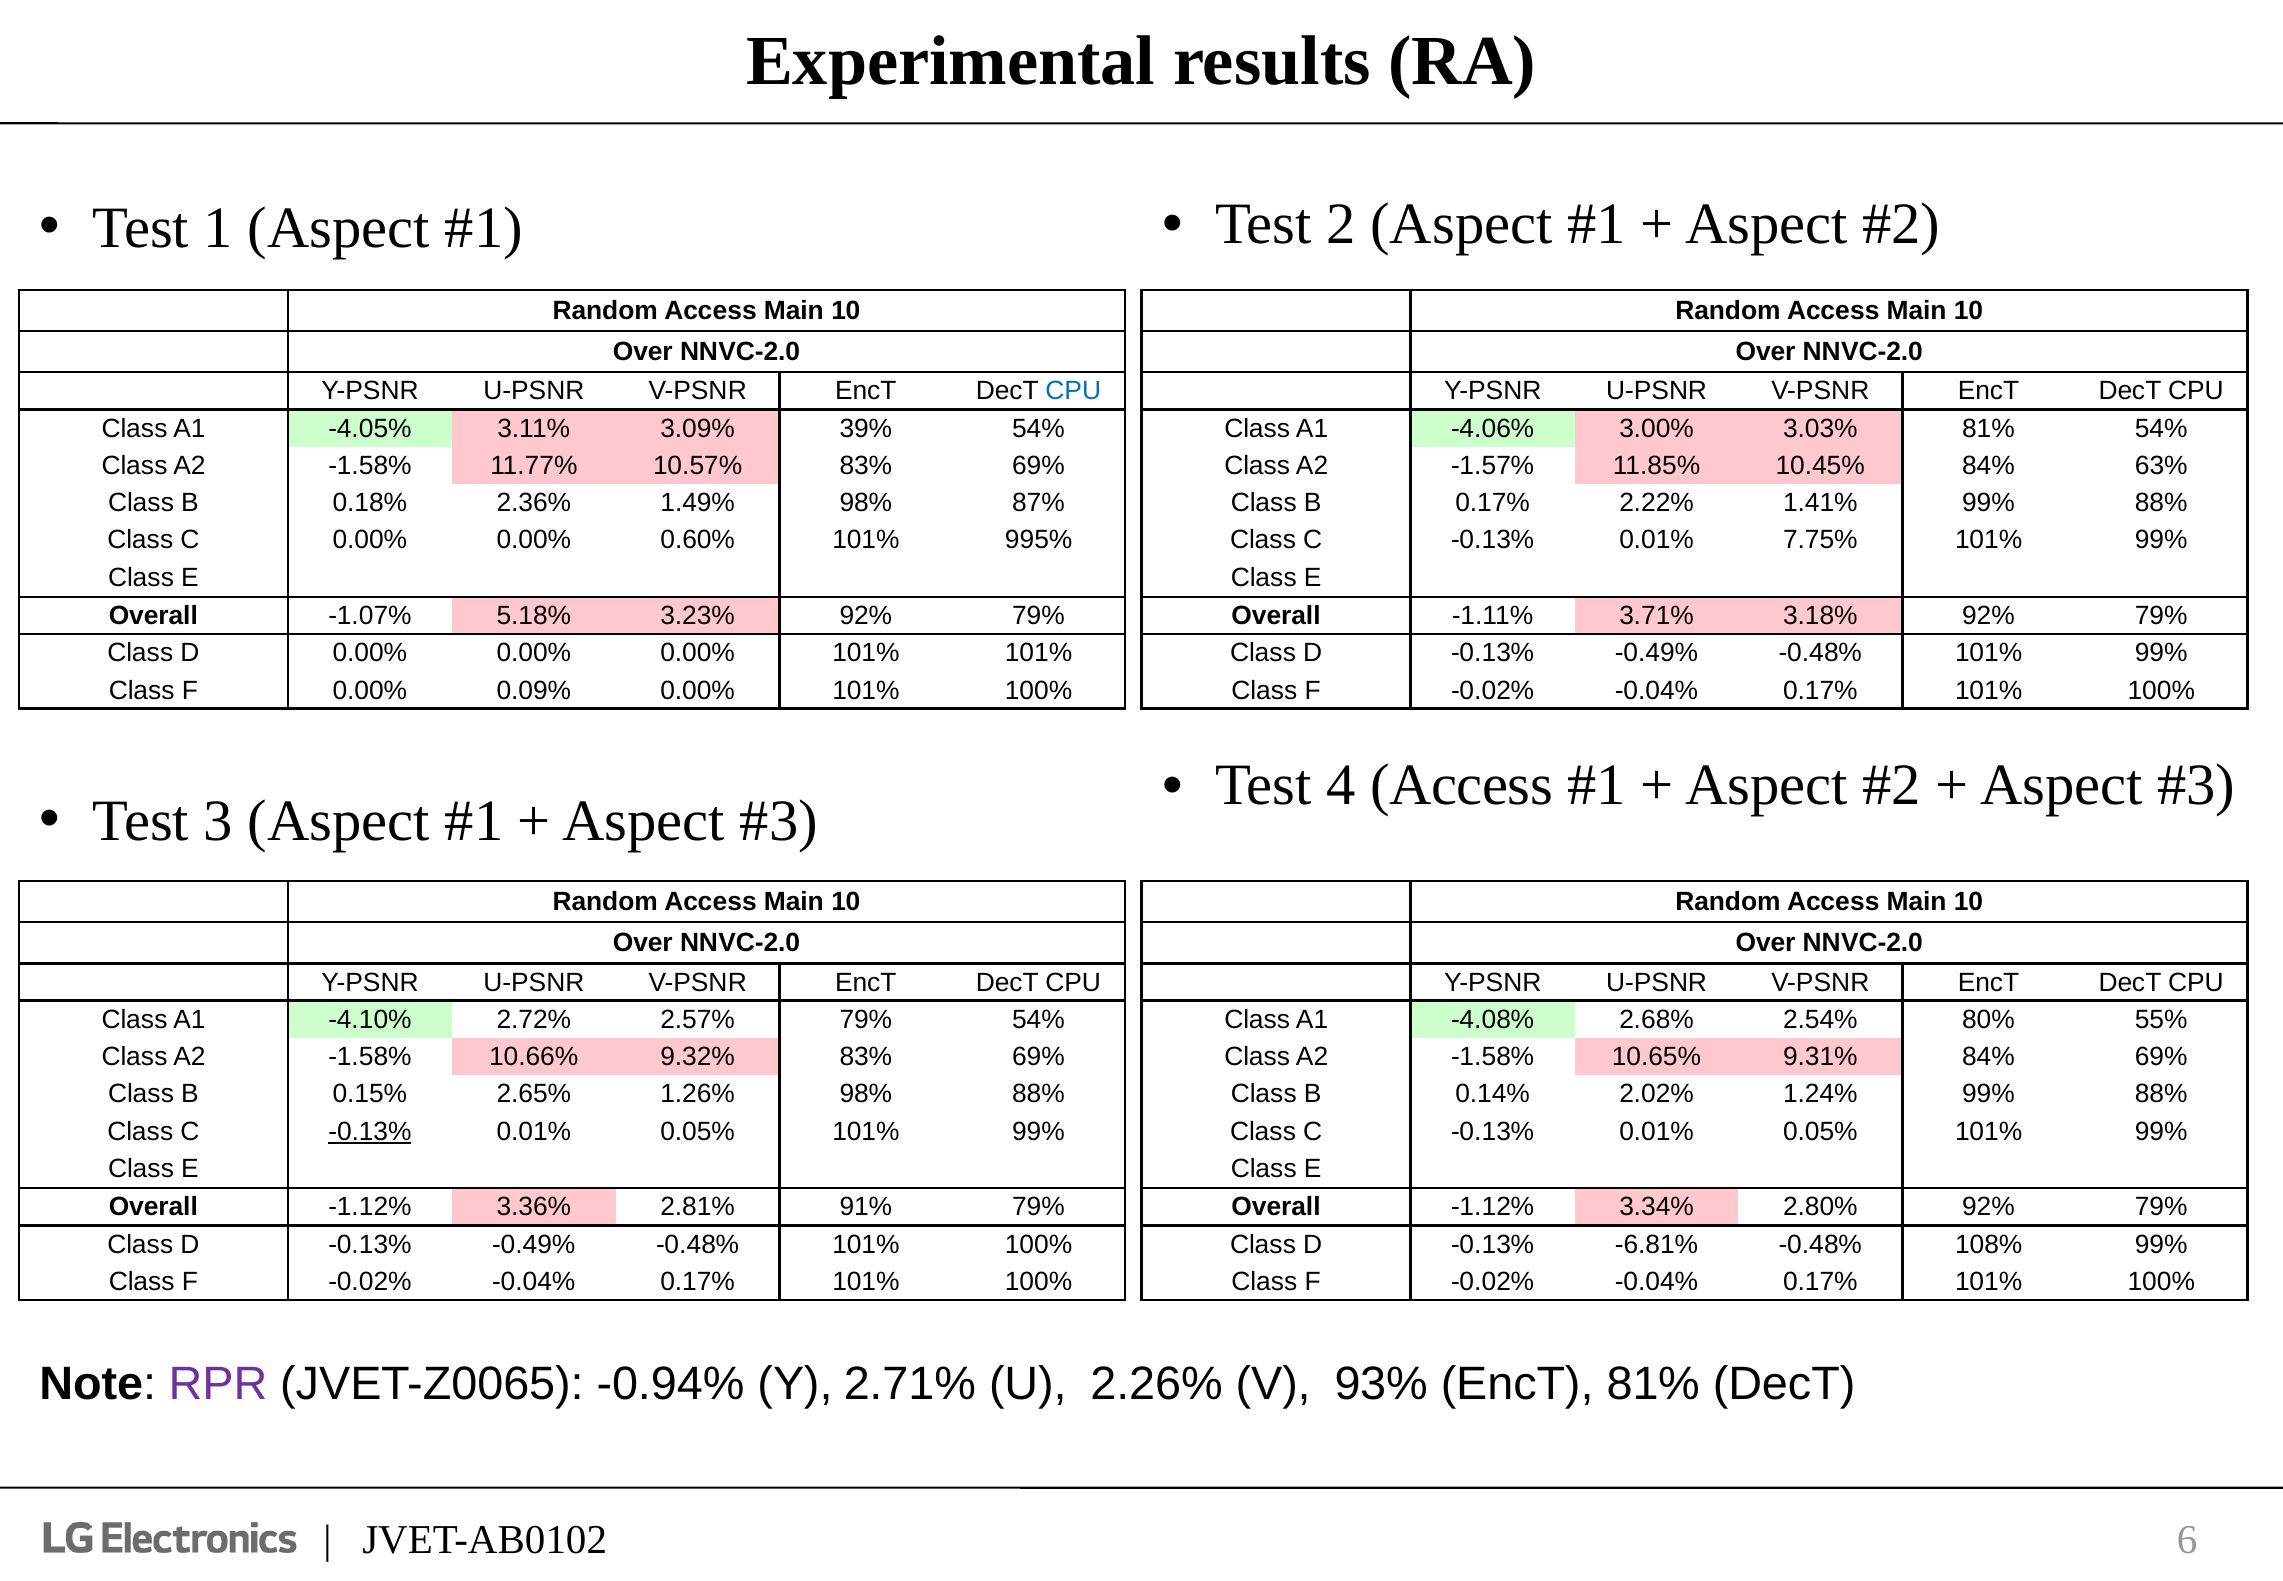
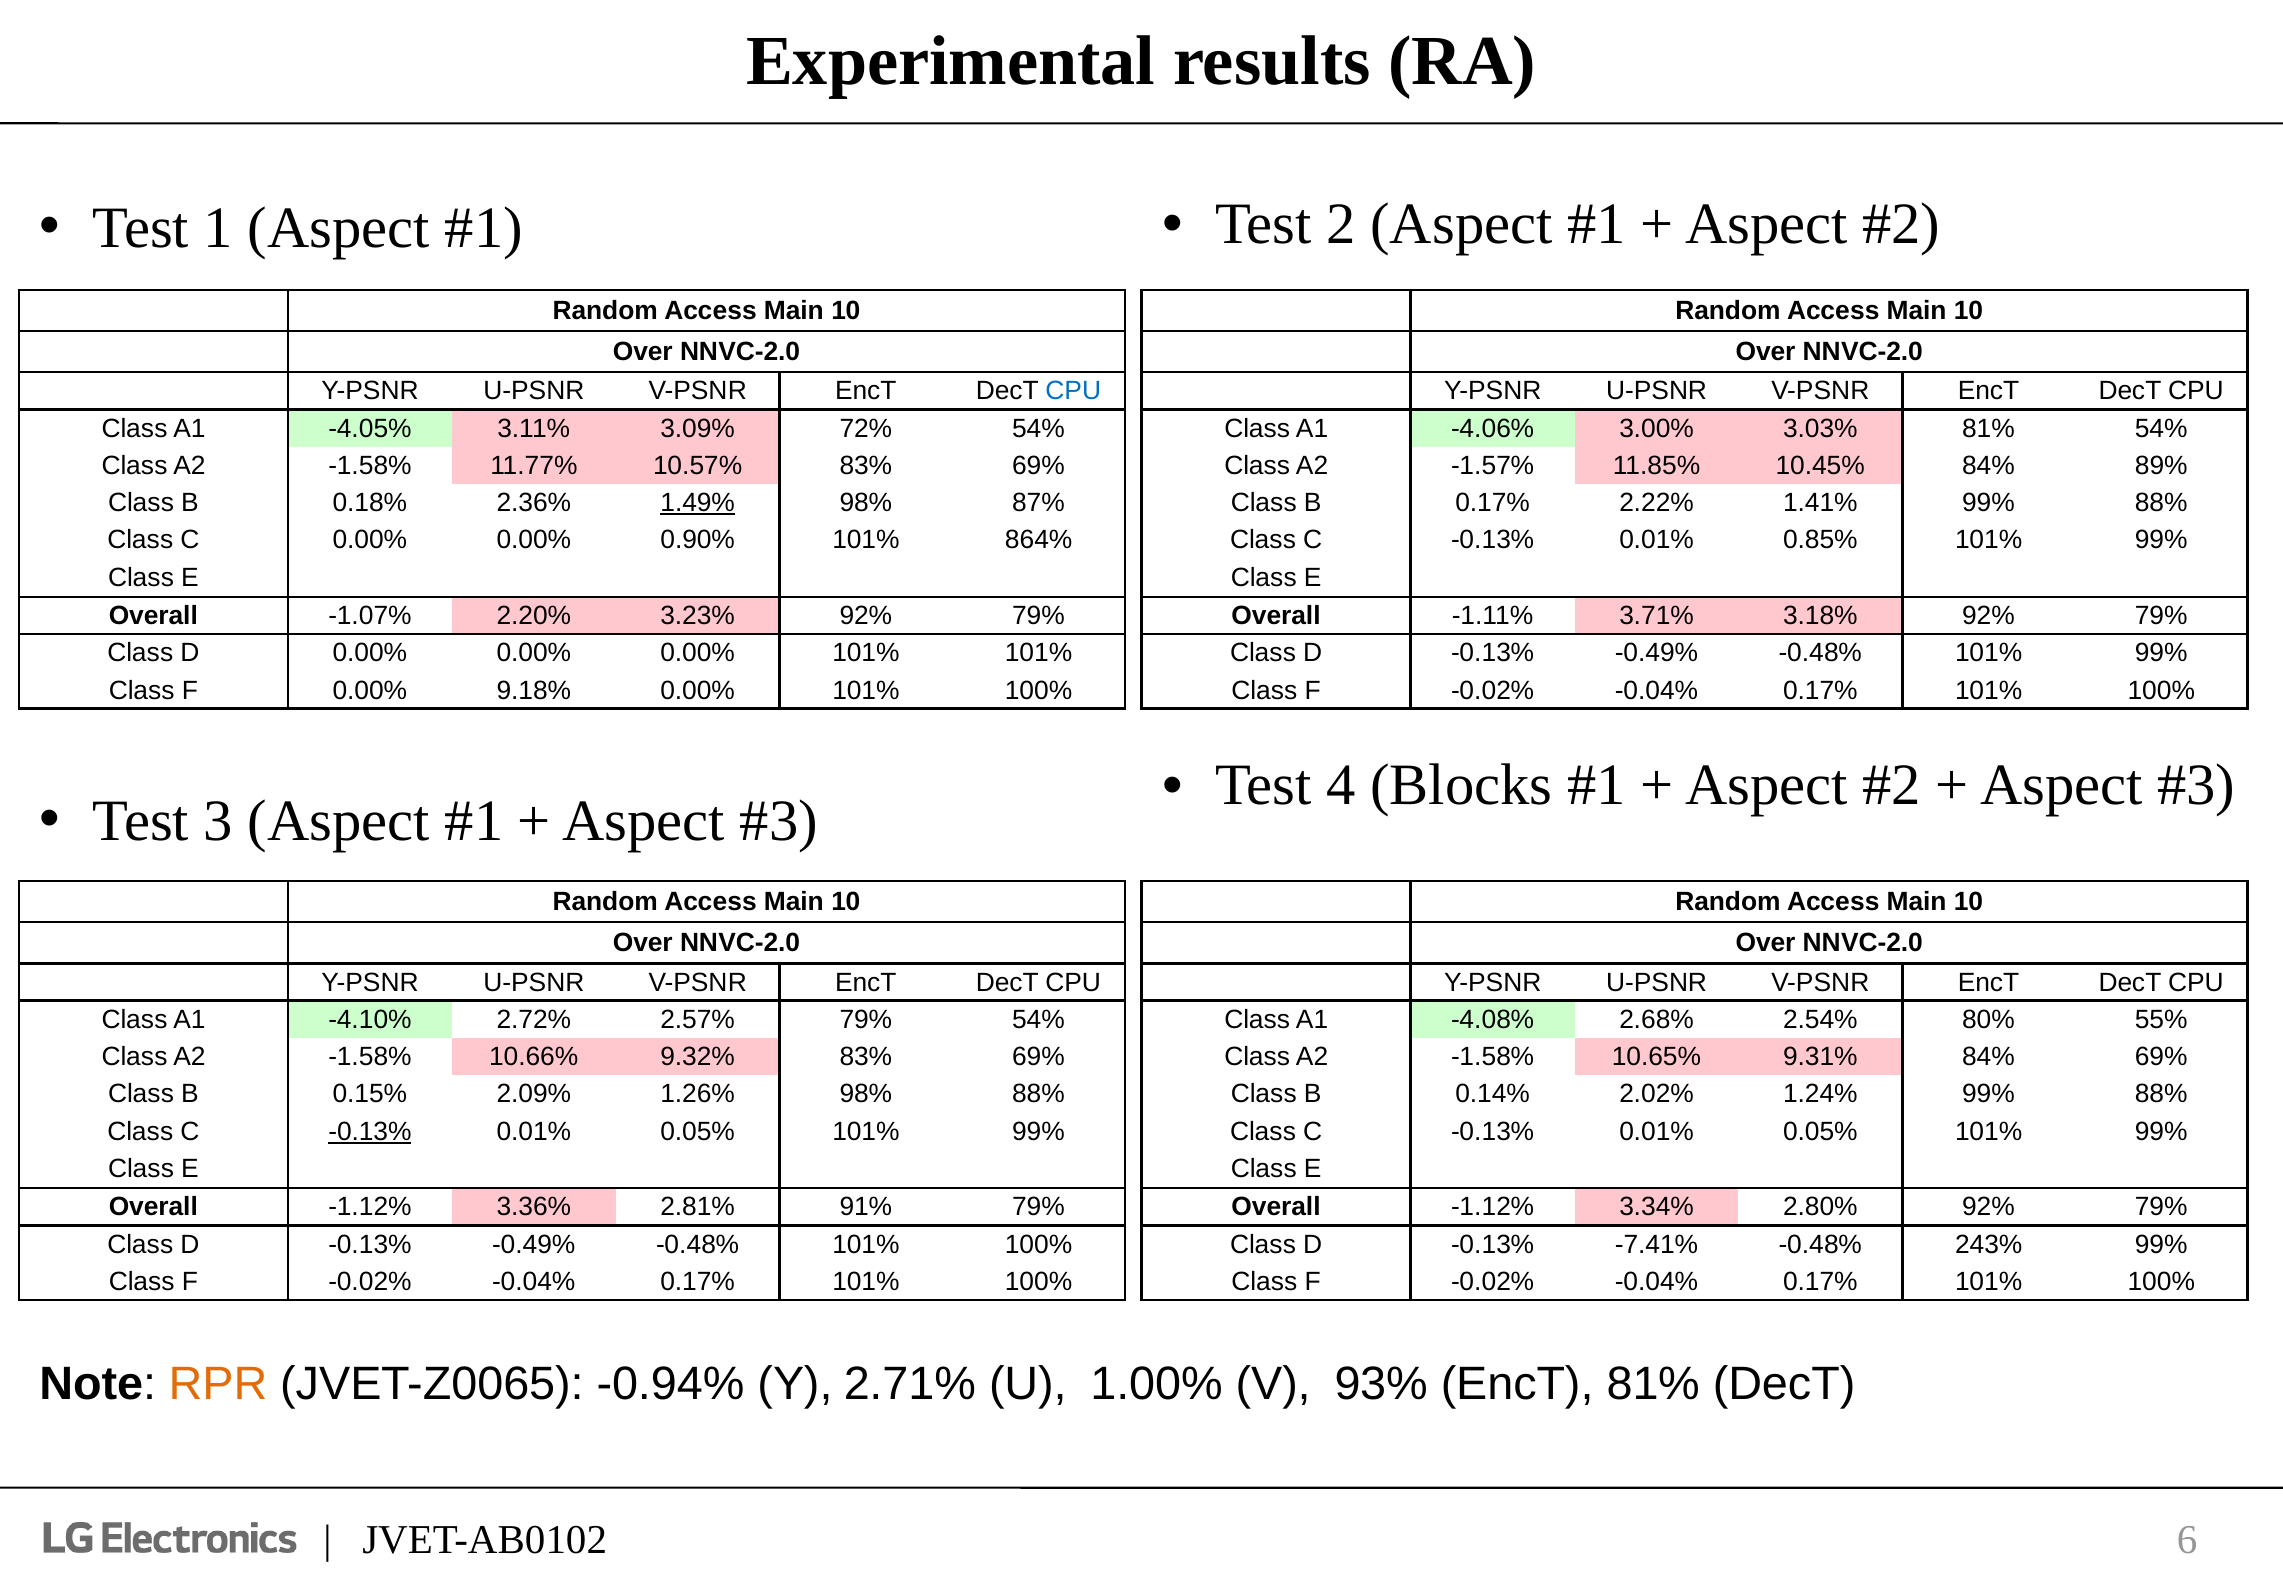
39%: 39% -> 72% (866, 428)
63%: 63% -> 89% (2161, 466)
1.49% underline: none -> present (698, 503)
0.60%: 0.60% -> 0.90% (698, 540)
995%: 995% -> 864% (1039, 540)
7.75%: 7.75% -> 0.85% (1820, 540)
5.18%: 5.18% -> 2.20% (534, 616)
0.09%: 0.09% -> 9.18% (534, 690)
4 Access: Access -> Blocks (1461, 785)
2.65%: 2.65% -> 2.09% (534, 1094)
-6.81%: -6.81% -> -7.41% (1656, 1244)
108%: 108% -> 243% (1989, 1244)
RPR colour: purple -> orange (218, 1384)
2.26%: 2.26% -> 1.00% (1157, 1384)
